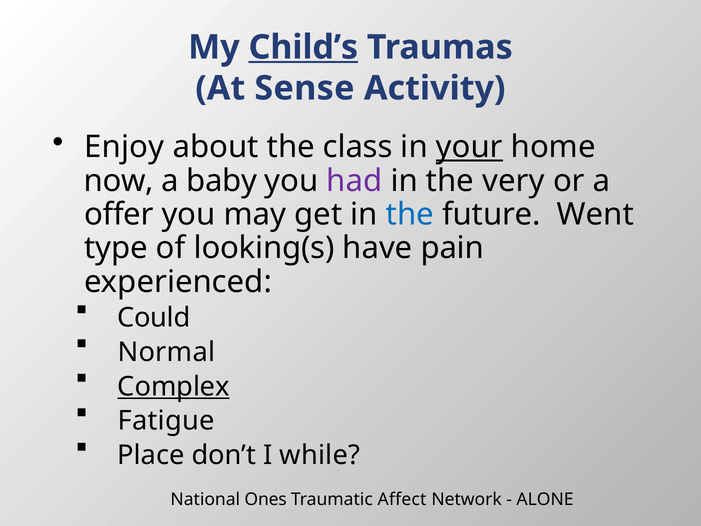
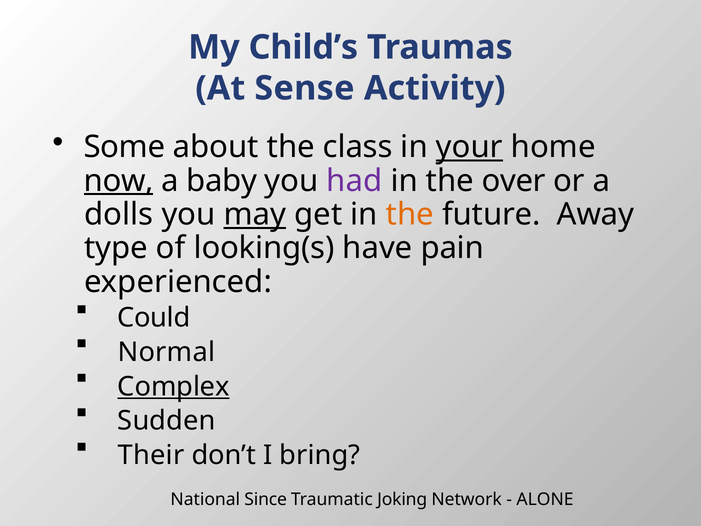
Child’s underline: present -> none (303, 47)
Enjoy: Enjoy -> Some (124, 147)
now underline: none -> present (119, 181)
very: very -> over (514, 181)
offer: offer -> dolls (119, 214)
may underline: none -> present (255, 214)
the colour: blue -> orange (410, 214)
Went: Went -> Away (595, 214)
Fatigue: Fatigue -> Sudden (166, 421)
Place: Place -> Their (151, 455)
while: while -> bring (320, 455)
Ones: Ones -> Since (266, 499)
Affect: Affect -> Joking (402, 499)
